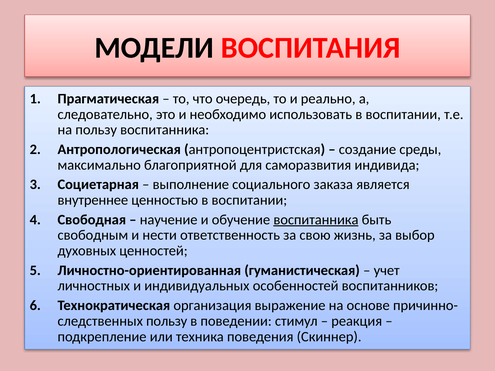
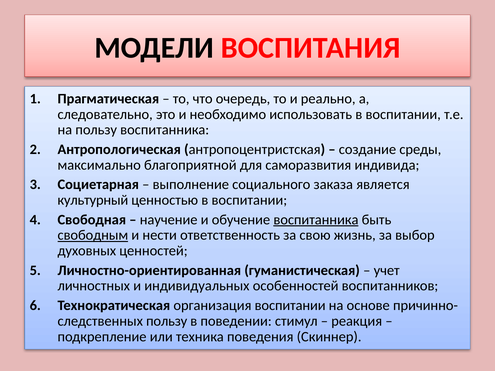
внутреннее: внутреннее -> культурный (93, 200)
свободным underline: none -> present (93, 235)
организация выражение: выражение -> воспитании (290, 306)
